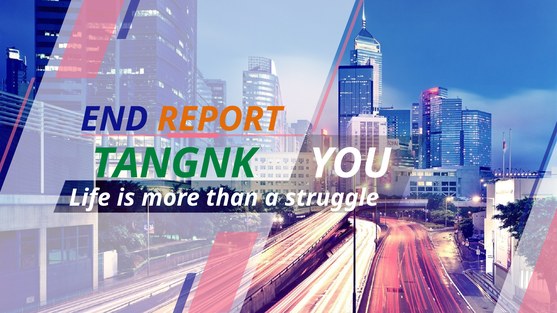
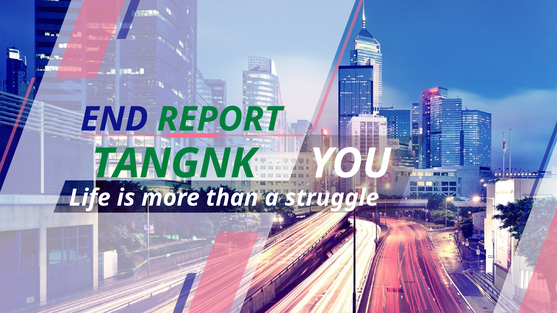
REPORT colour: orange -> green (220, 119)
